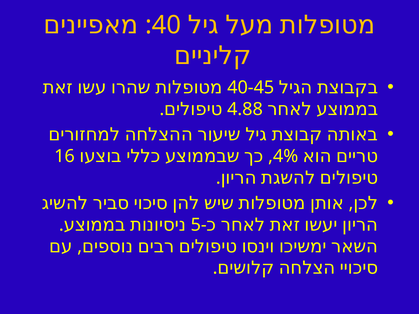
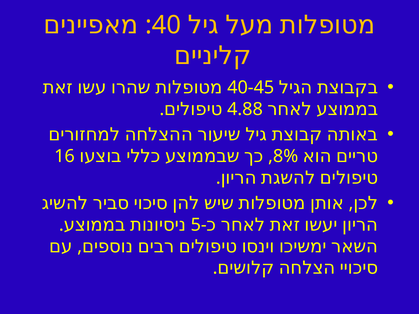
4%: 4% -> 8% (286, 156)
